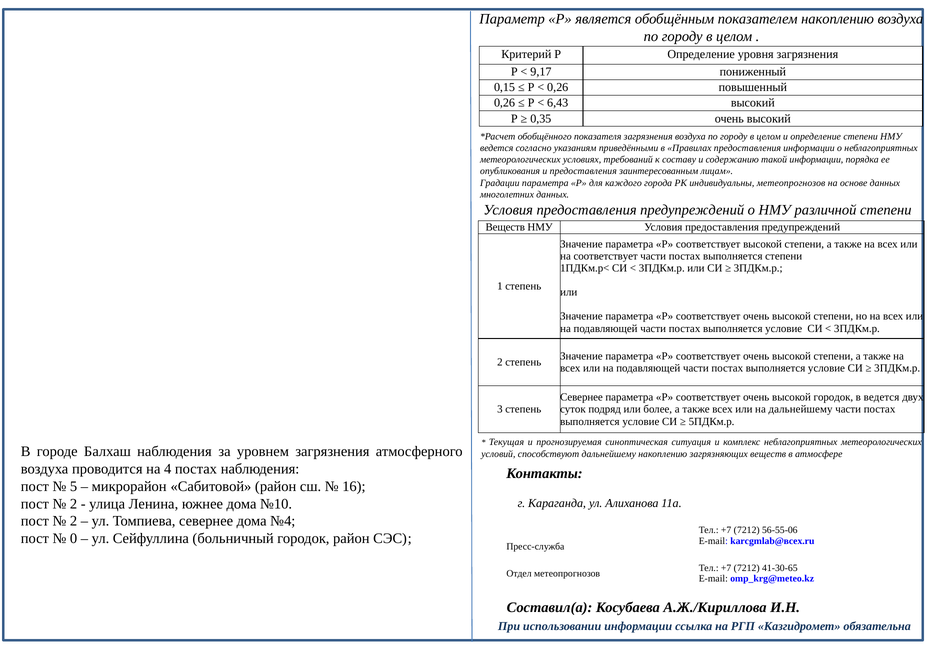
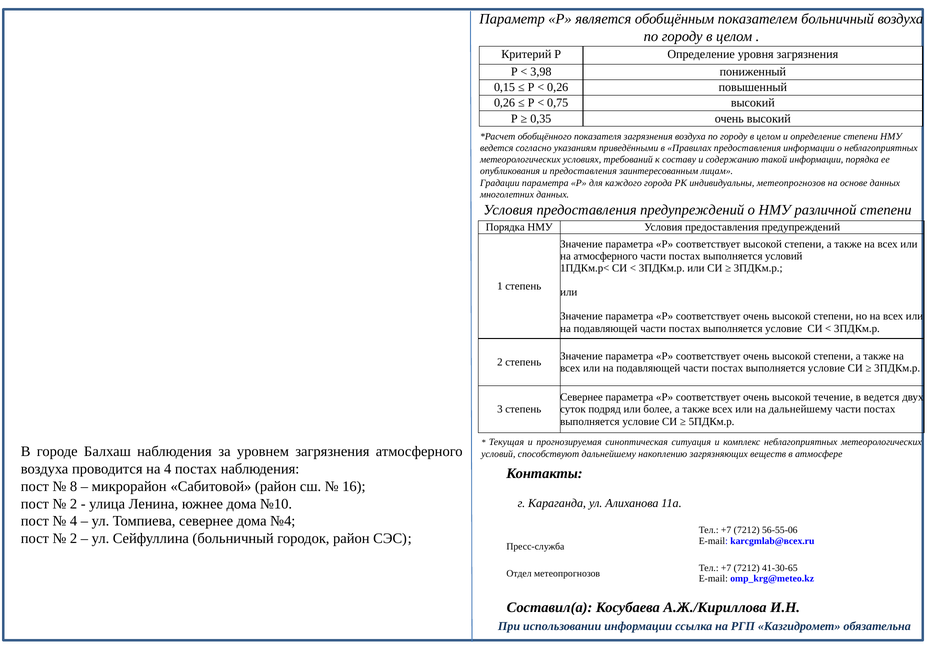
показателем накоплению: накоплению -> больничный (838, 19)
9,17: 9,17 -> 3,98 (541, 72)
6,43: 6,43 -> 0,75 (558, 103)
Веществ: Веществ -> Порядка (505, 227)
на соответствует: соответствует -> атмосферного (606, 256)
выполняется степени: степени -> условий (784, 256)
высокой городок: городок -> течение (833, 398)
5: 5 -> 8 (74, 487)
2: 2 -> 4 (74, 522)
0: 0 -> 2 (74, 539)
